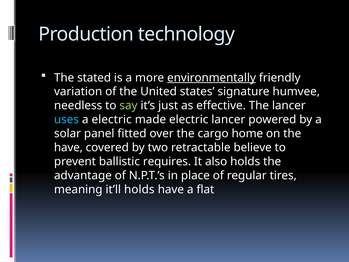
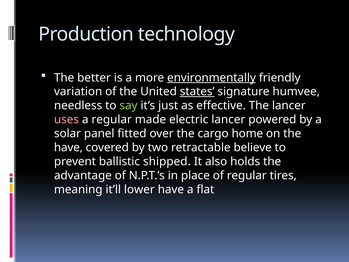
stated: stated -> better (94, 78)
states underline: none -> present (197, 92)
uses colour: light blue -> pink (66, 119)
a electric: electric -> regular (112, 119)
requires: requires -> shipped (167, 161)
it’ll holds: holds -> lower (139, 189)
